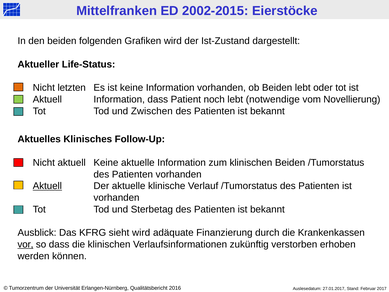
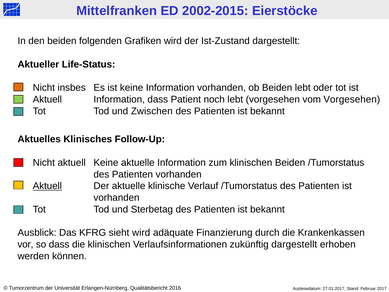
letzten: letzten -> insbes (72, 88)
lebt notwendige: notwendige -> vorgesehen (273, 99)
vom Novellierung: Novellierung -> Vorgesehen (352, 99)
vor underline: present -> none (25, 244)
zukünftig verstorben: verstorben -> dargestellt (294, 244)
